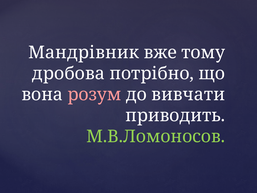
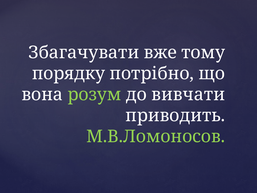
Мандрівник: Мандрівник -> Збагачувати (84, 52)
дробова: дробова -> порядку (69, 73)
розум colour: pink -> light green (94, 94)
